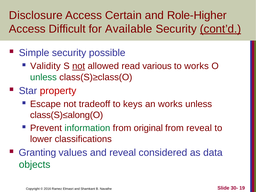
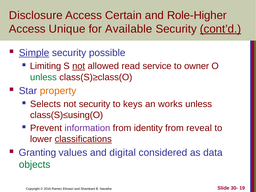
Difficult: Difficult -> Unique (67, 29)
Simple underline: none -> present (34, 53)
Validity: Validity -> Limiting (46, 66)
various: various -> service (157, 66)
to works: works -> owner (197, 66)
property colour: red -> orange (58, 91)
Escape: Escape -> Selects (45, 104)
not tradeoff: tradeoff -> security (95, 104)
class(S)≤along(O: class(S)≤along(O -> class(S)≤using(O (67, 115)
information colour: green -> purple (87, 128)
original: original -> identity (148, 128)
classifications underline: none -> present (83, 139)
and reveal: reveal -> digital (123, 153)
